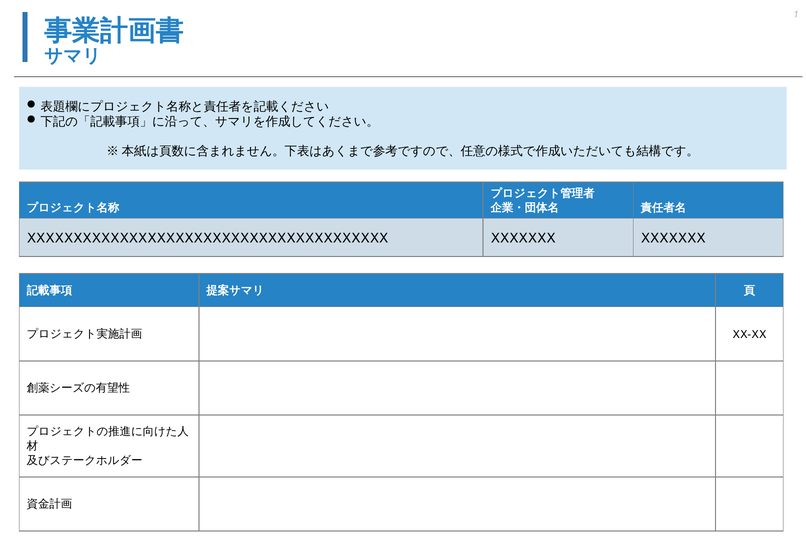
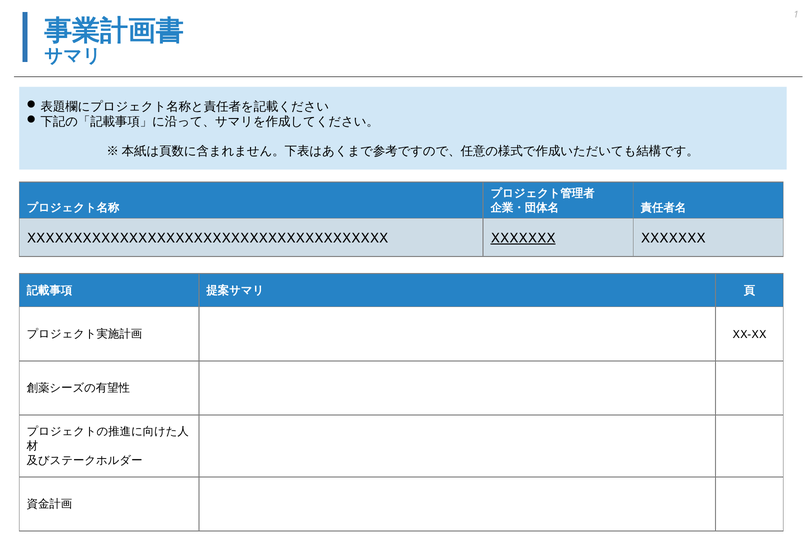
XXXXXXX underline: none -> present (523, 238)
